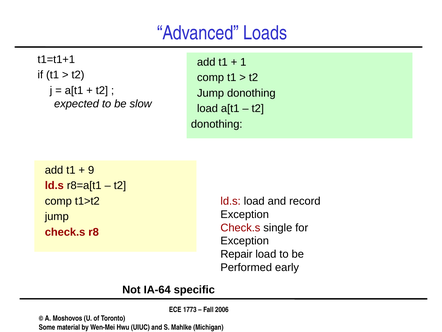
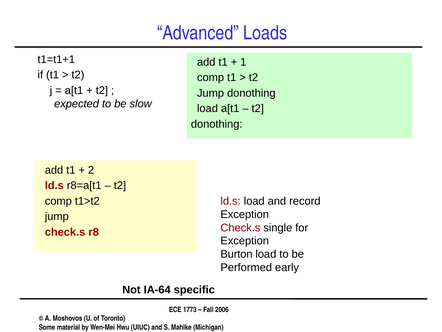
9: 9 -> 2 (91, 170)
Repair: Repair -> Burton (236, 254)
